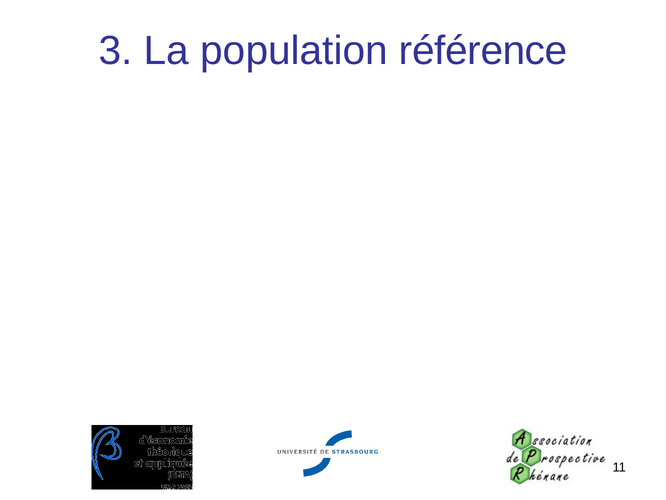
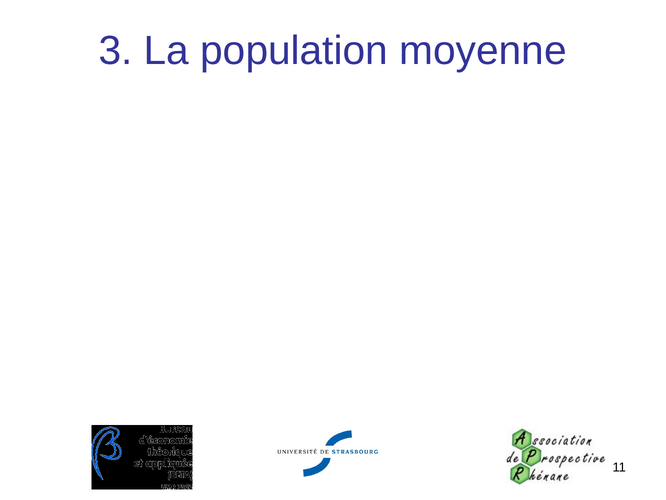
population référence: référence -> moyenne (483, 51)
